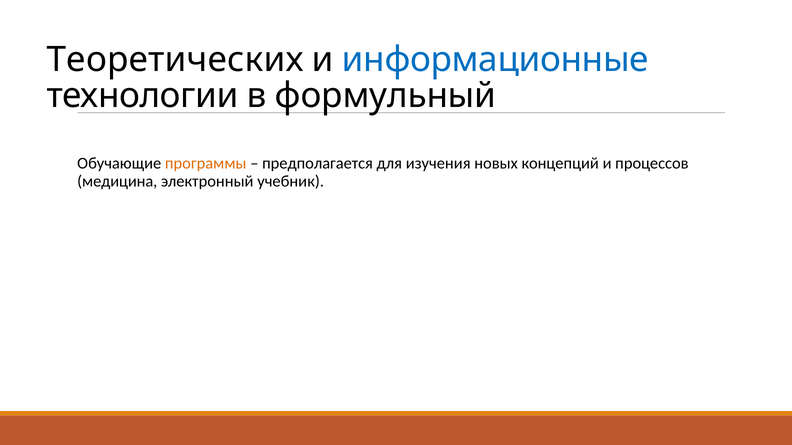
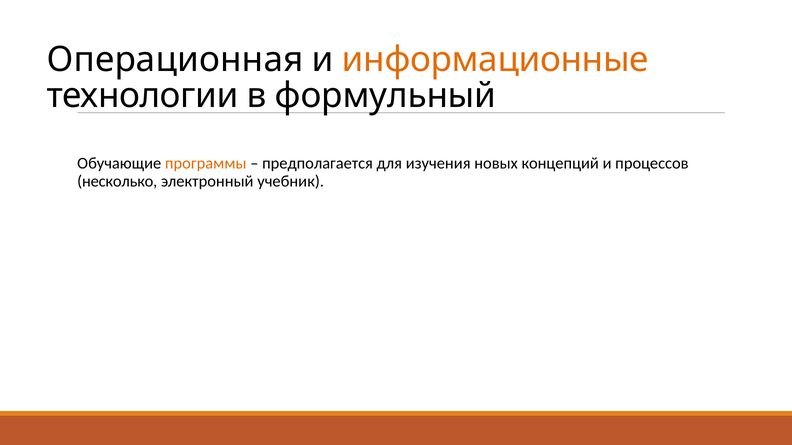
Теоретических: Теоретических -> Операционная (175, 60)
информационные colour: blue -> orange (495, 60)
медицина: медицина -> несколько (117, 181)
